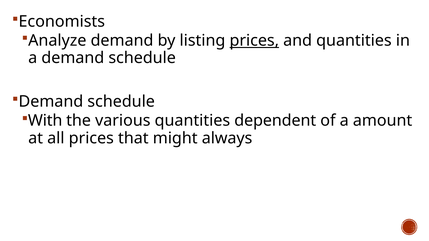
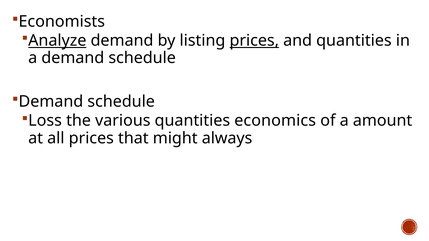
Analyze underline: none -> present (57, 41)
With: With -> Loss (45, 121)
dependent: dependent -> economics (275, 121)
